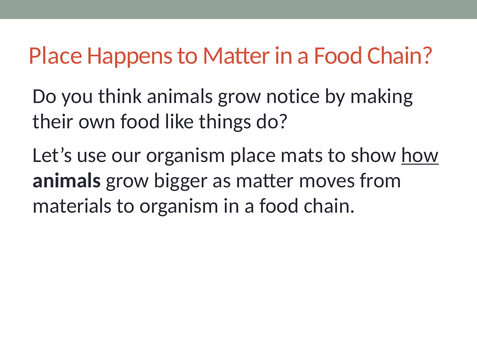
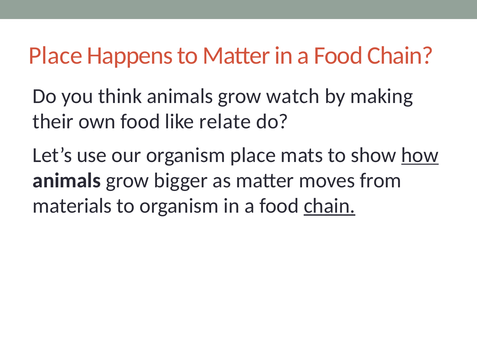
notice: notice -> watch (293, 96)
things: things -> relate (225, 122)
chain underline: none -> present (329, 206)
